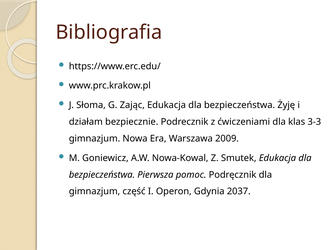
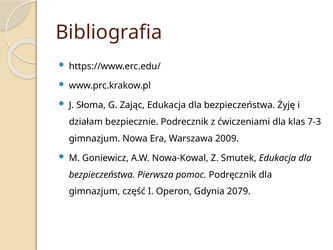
3-3: 3-3 -> 7-3 (314, 122)
2037: 2037 -> 2079 (239, 191)
